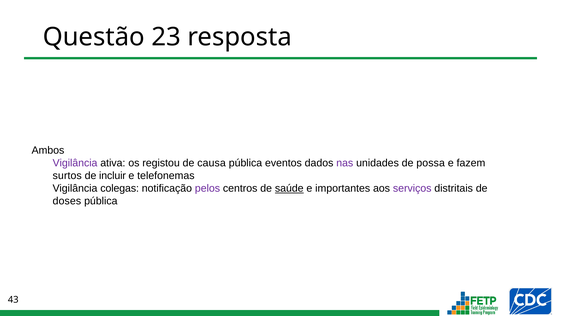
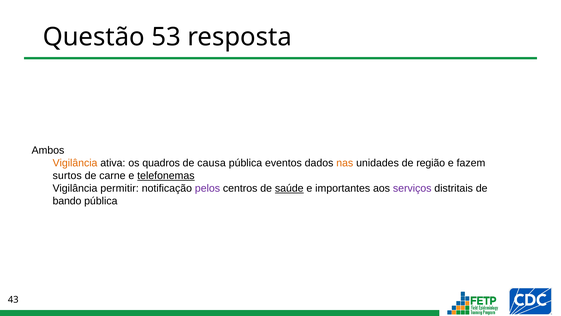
23: 23 -> 53 (166, 37)
Vigilância colour: purple -> orange (75, 163)
registou: registou -> quadros (161, 163)
nas colour: purple -> orange (345, 163)
possa: possa -> região (431, 163)
incluir: incluir -> carne (112, 176)
telefonemas underline: none -> present (166, 176)
colegas: colegas -> permitir (120, 188)
doses: doses -> bando (67, 201)
